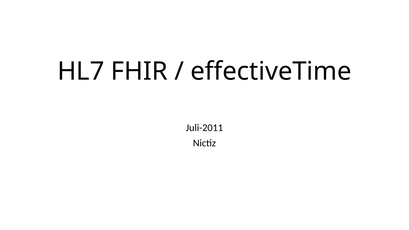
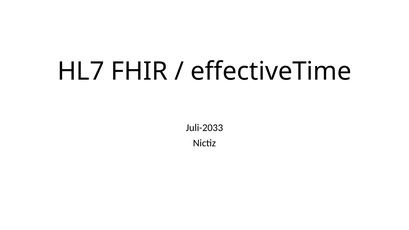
Juli-2011: Juli-2011 -> Juli-2033 (204, 128)
